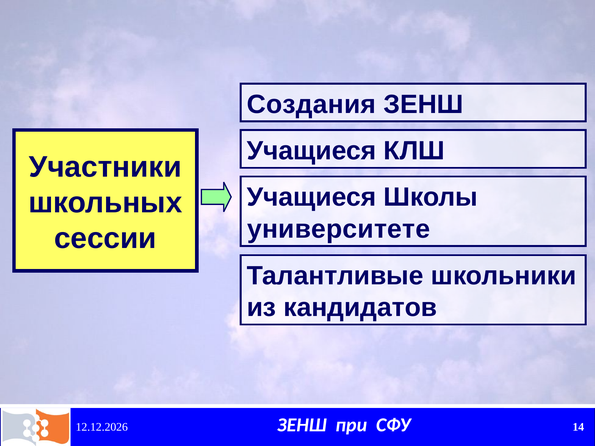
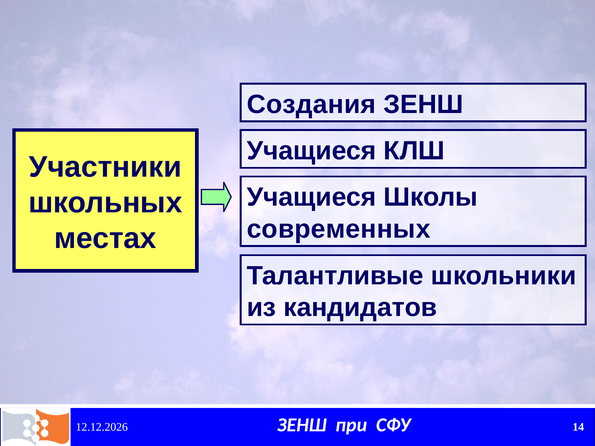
университете: университете -> современных (339, 229)
сессии: сессии -> местах (105, 238)
